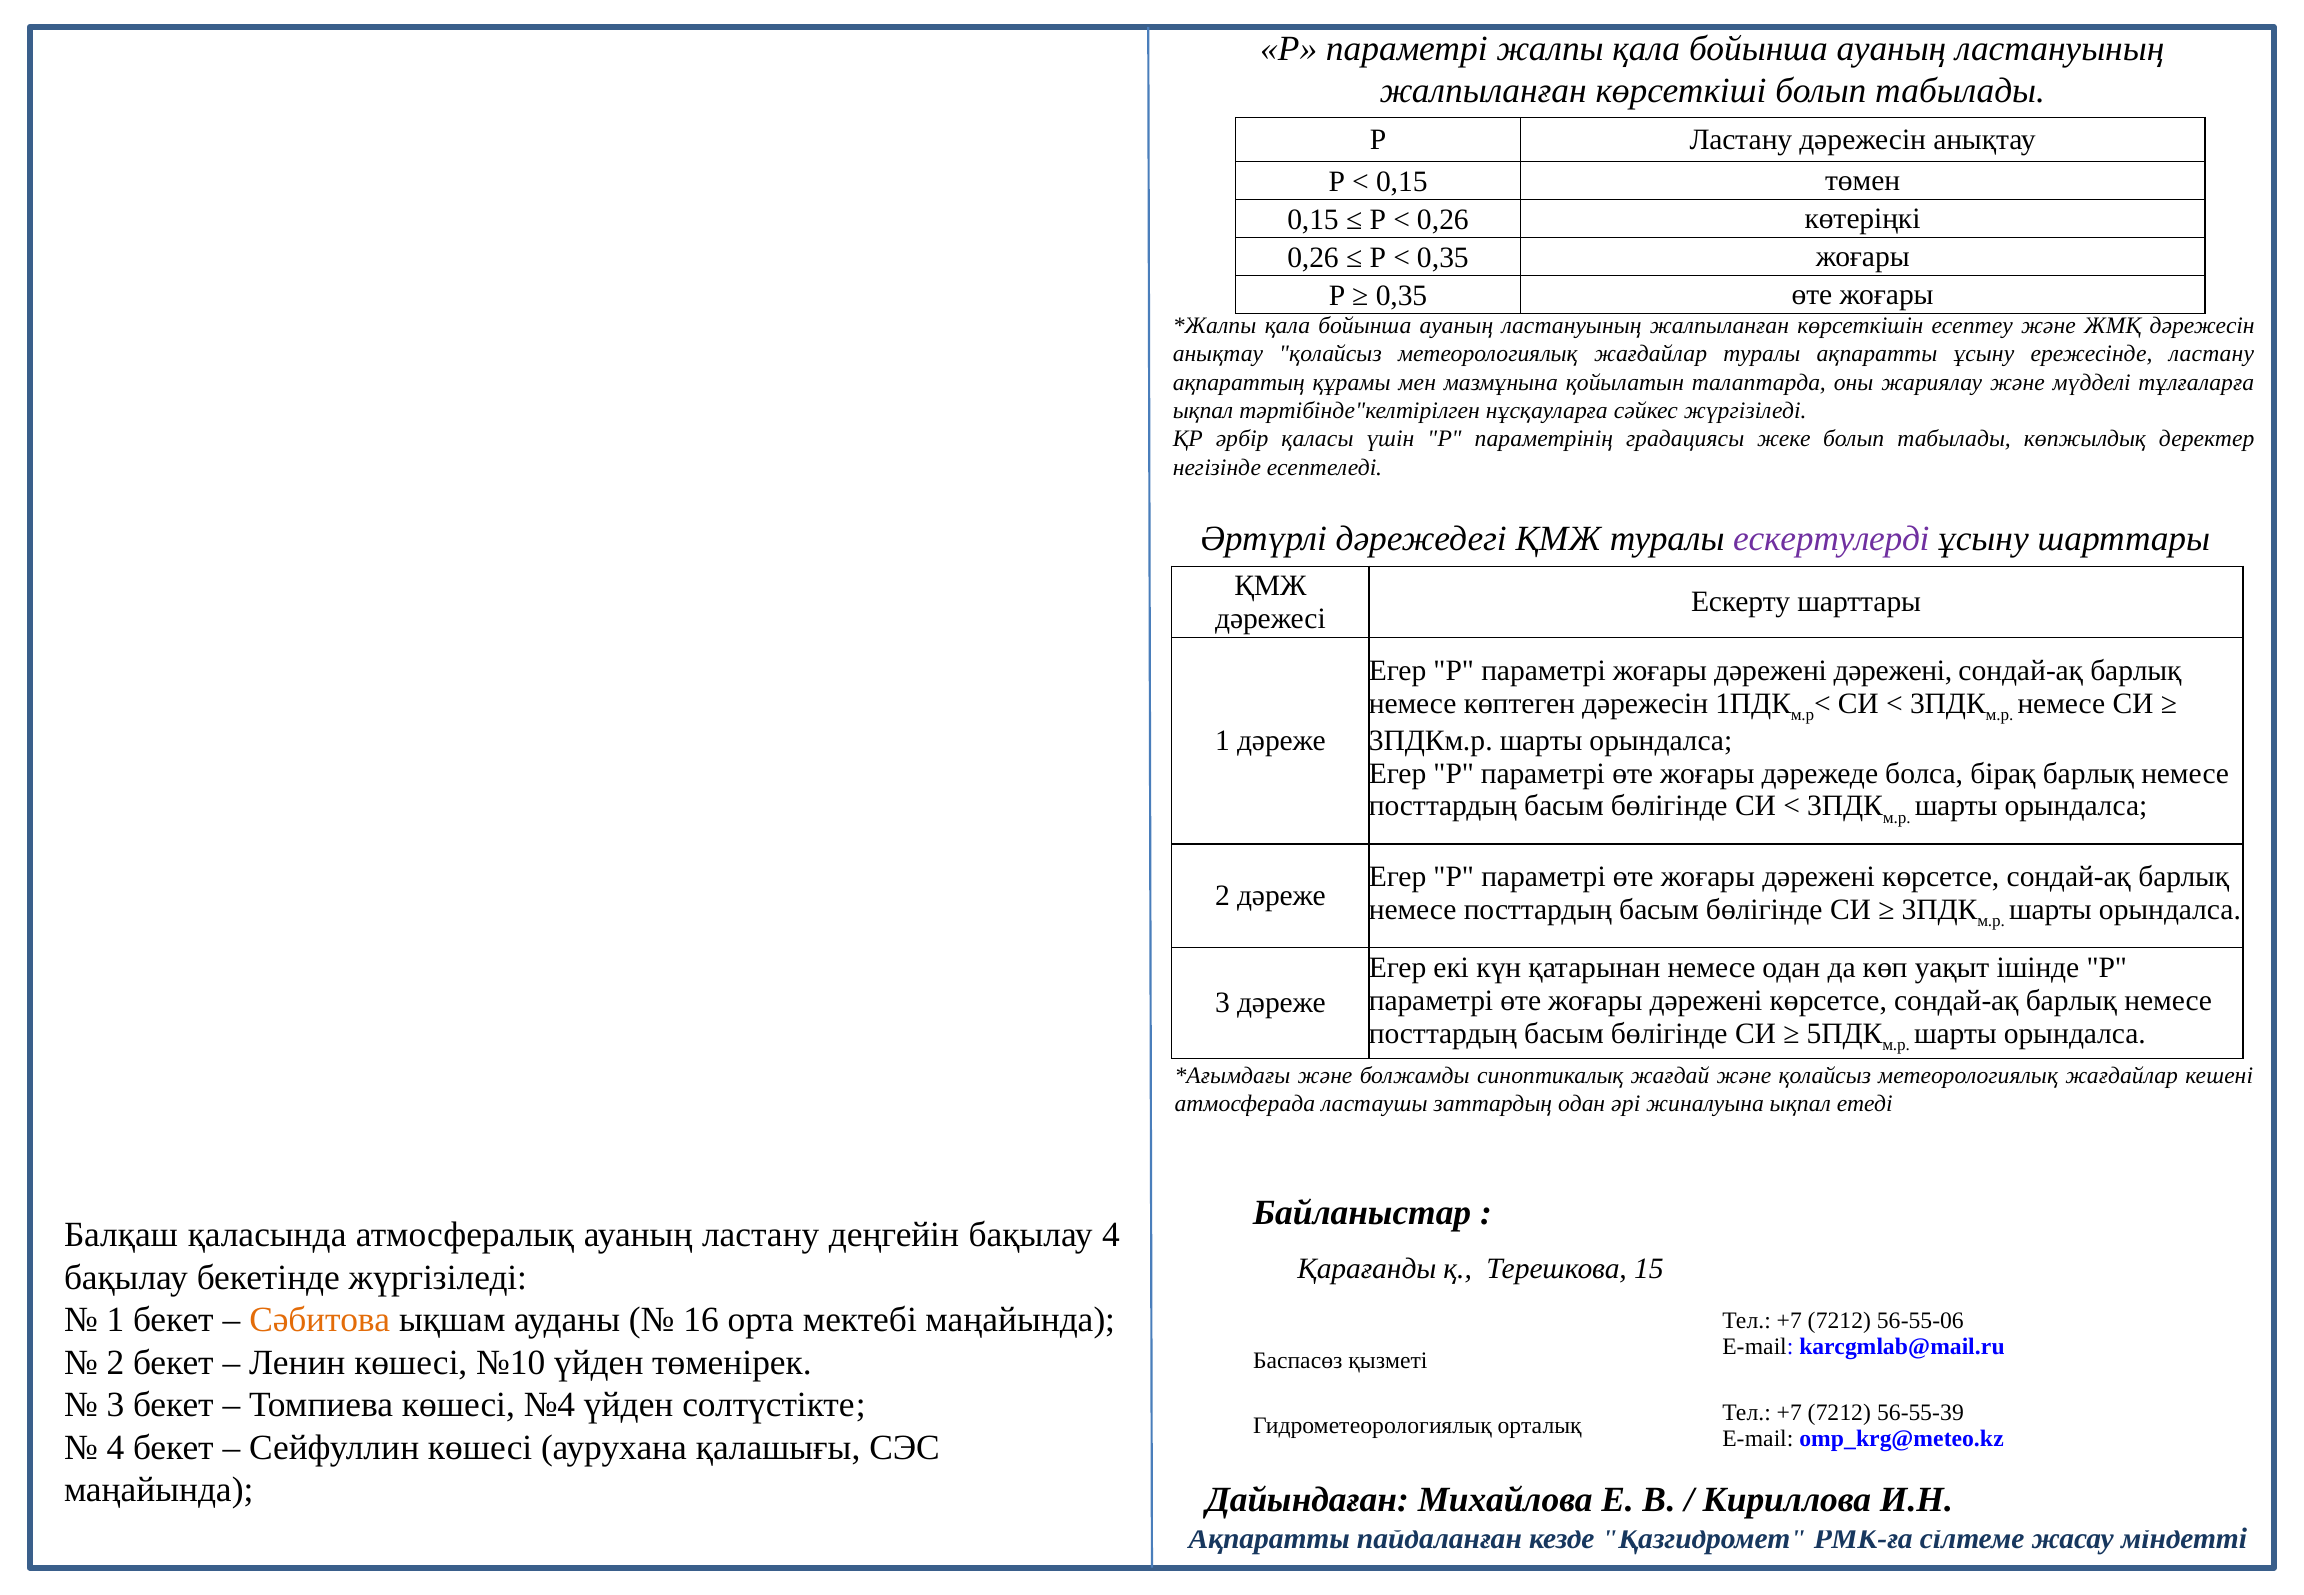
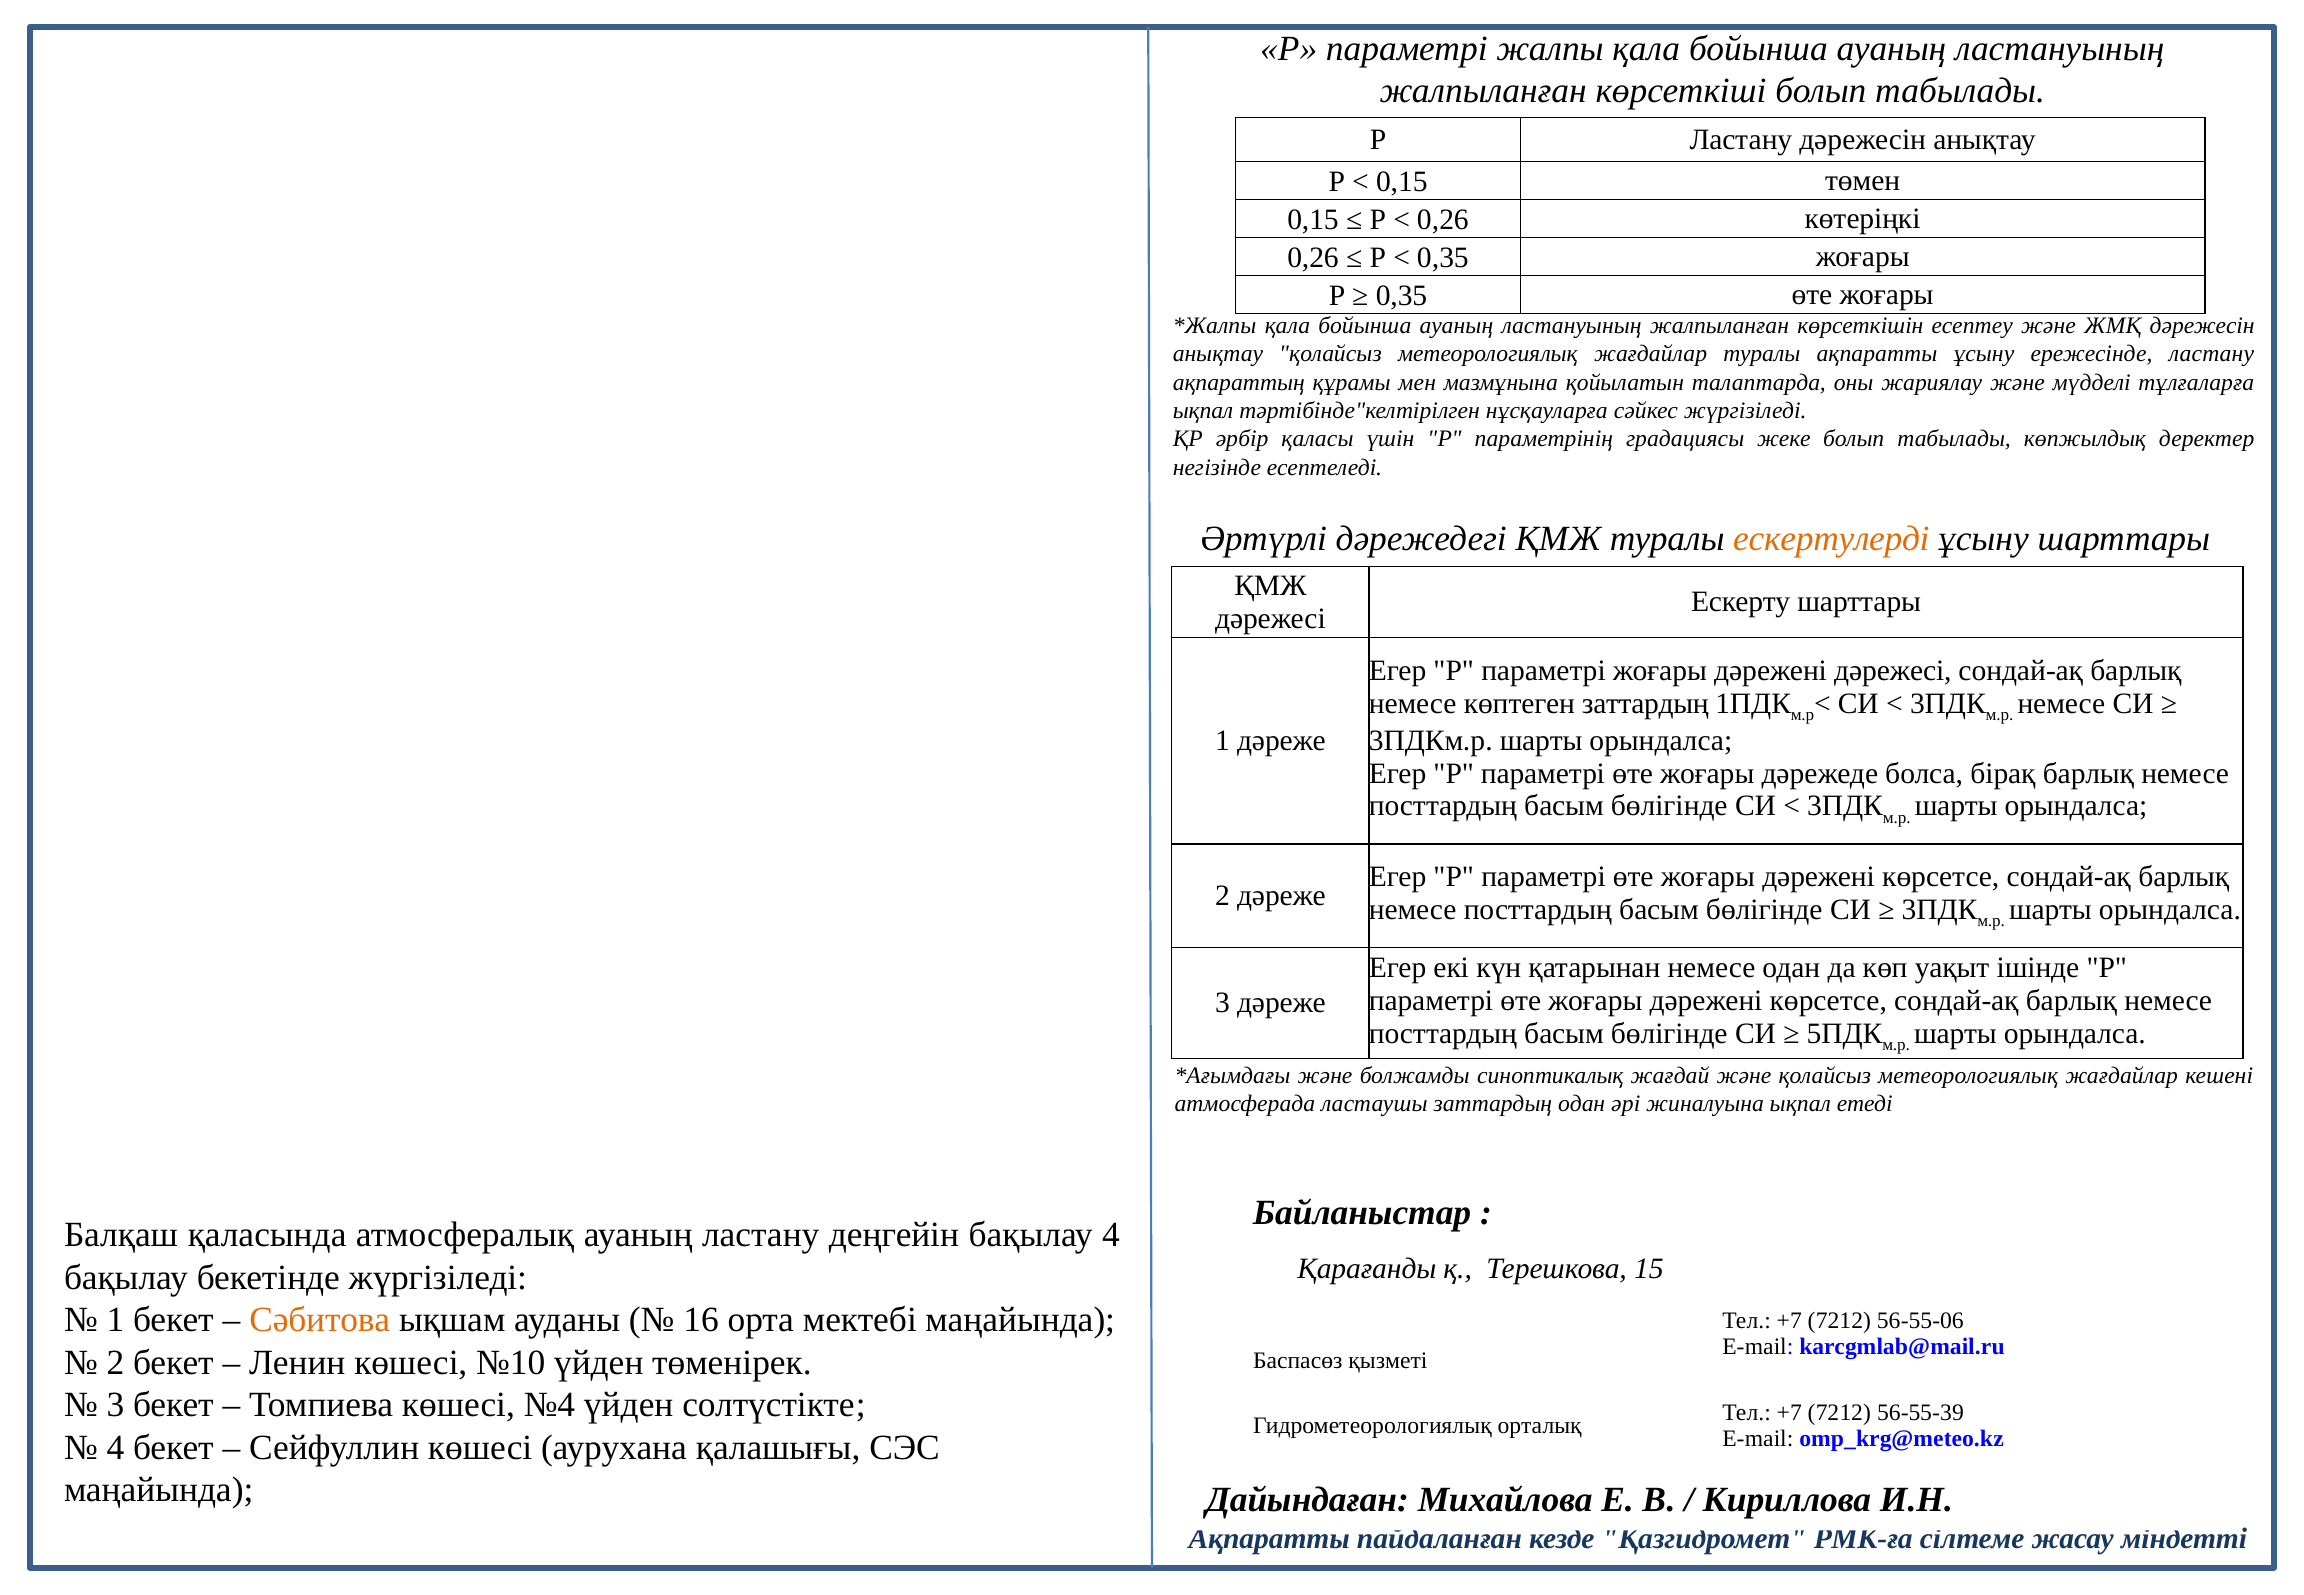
ескертулерді colour: purple -> orange (1831, 538)
дәрежені дәрежені: дәрежені -> дәрежесі (1893, 671)
көптеген дәрежесін: дәрежесін -> заттардың (1645, 704)
